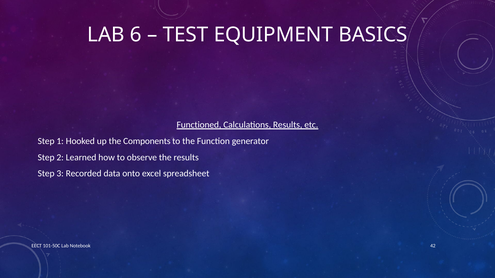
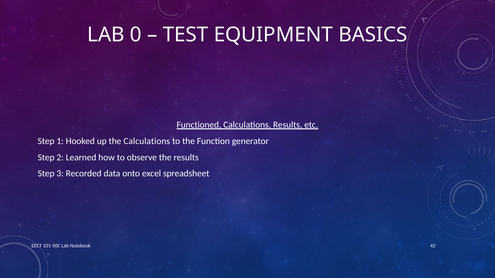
6: 6 -> 0 (136, 35)
the Components: Components -> Calculations (147, 141)
